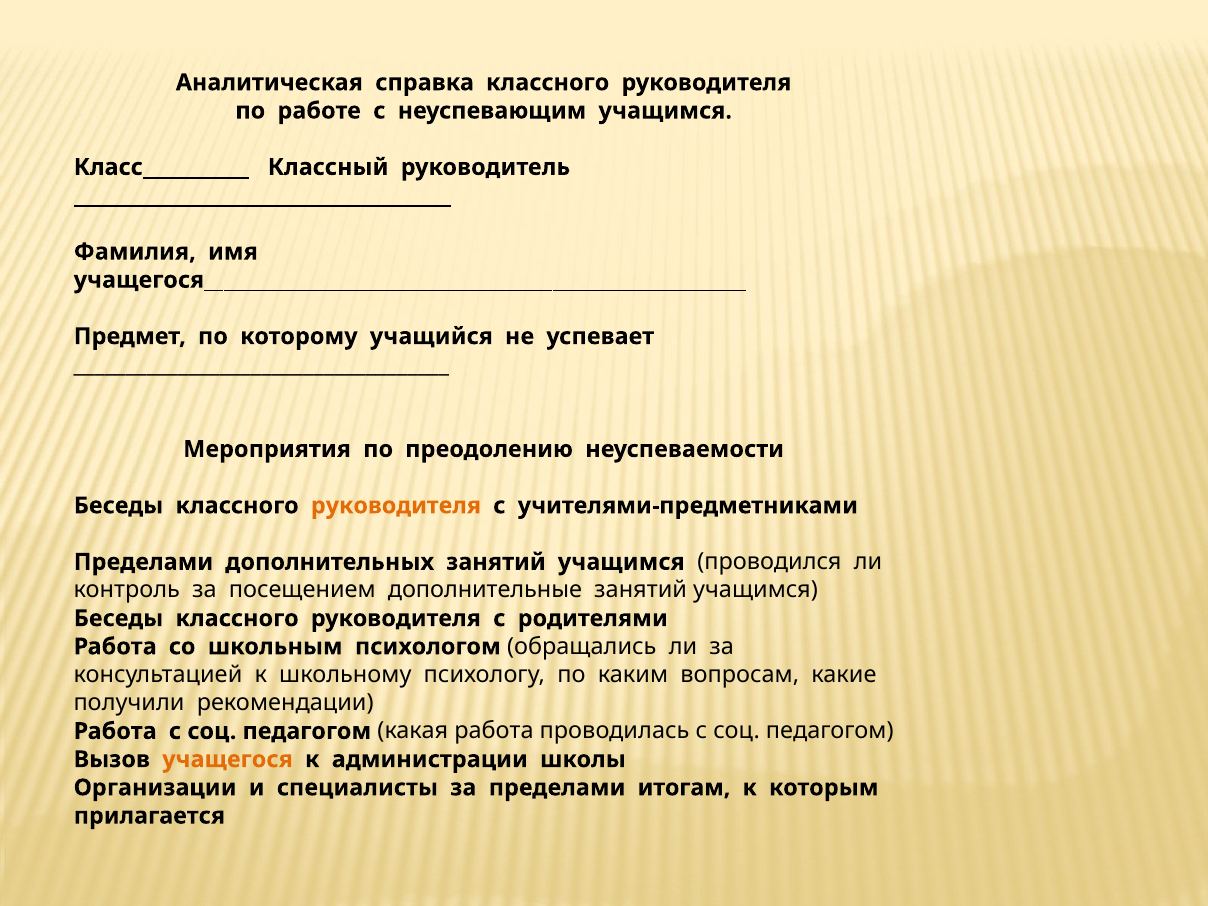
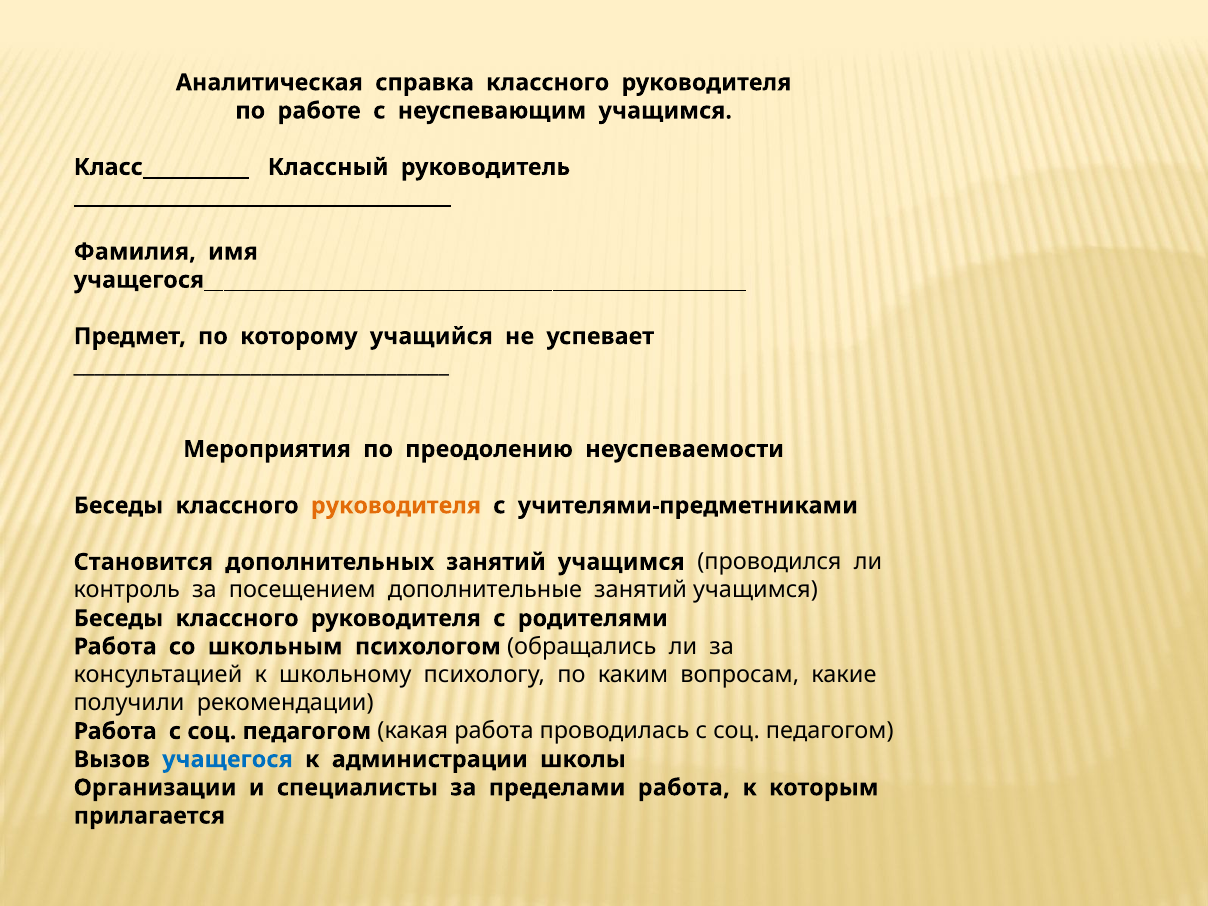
Пределами: Пределами -> Становится (143, 562)
учащегося colour: orange -> blue (227, 759)
пределами итогам: итогам -> работа (684, 788)
